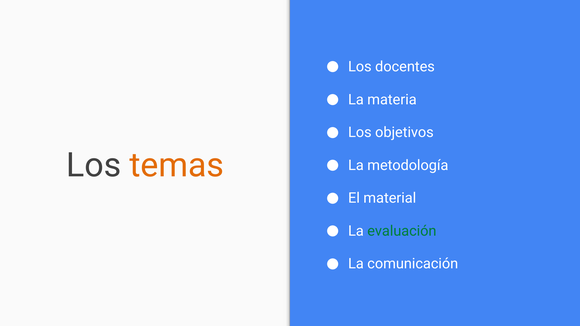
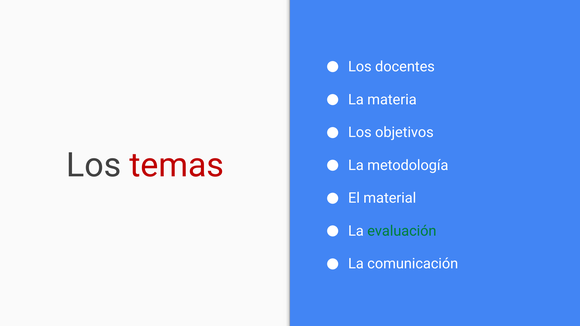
temas colour: orange -> red (177, 165)
